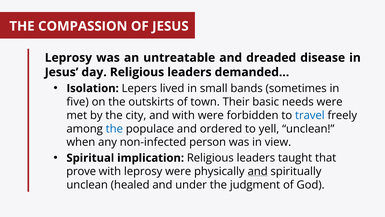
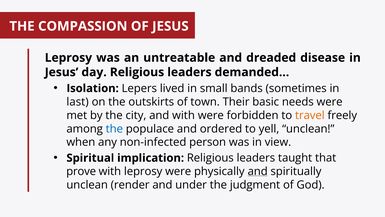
five: five -> last (78, 102)
travel colour: blue -> orange (310, 115)
healed: healed -> render (130, 185)
